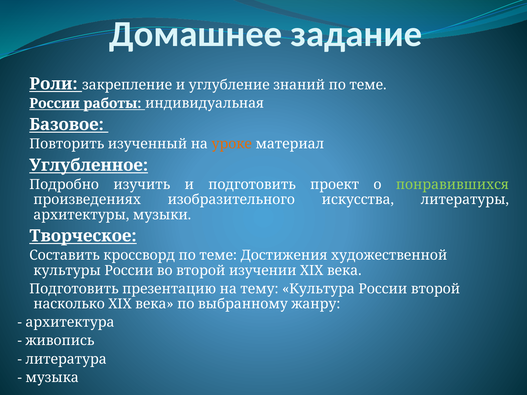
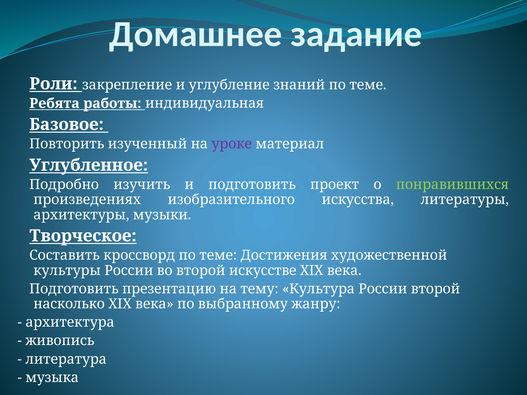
России: России -> Ребята (54, 103)
уроке colour: orange -> purple (232, 144)
изучении: изучении -> искусстве (263, 271)
